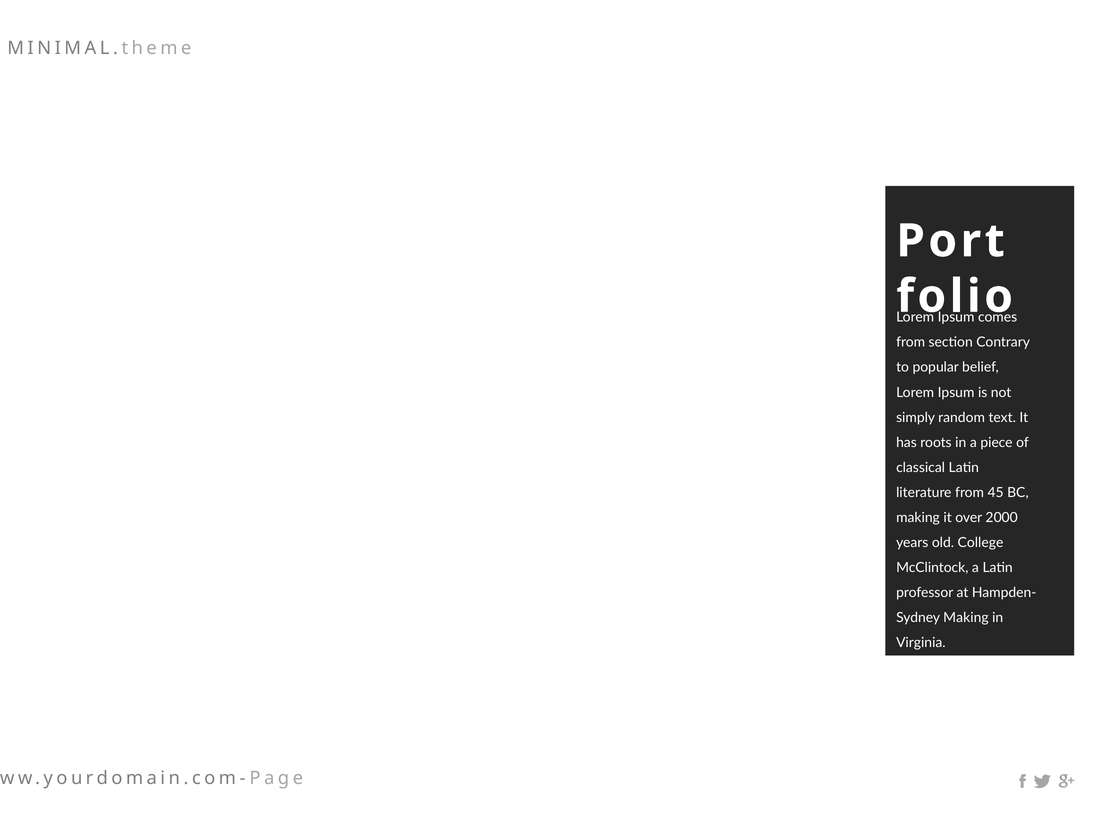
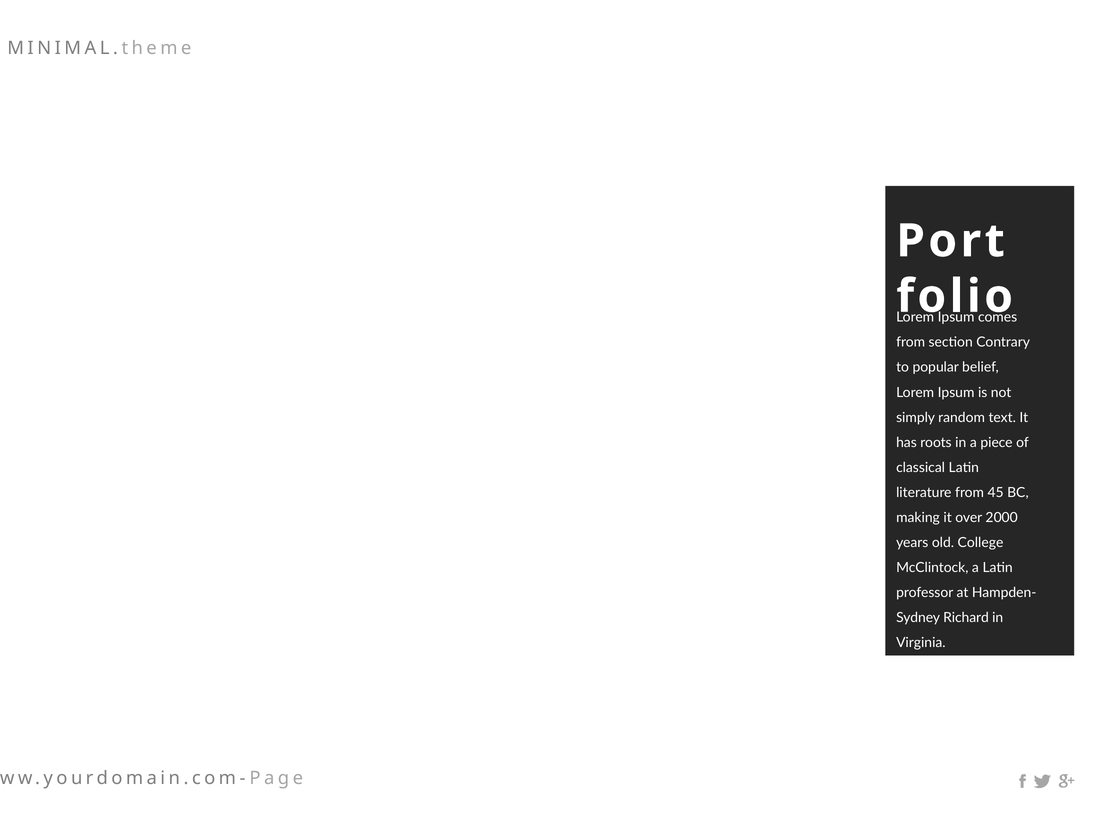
Making: Making -> Richard (966, 618)
